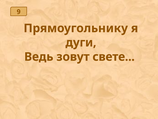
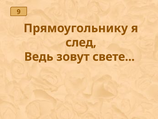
дуги: дуги -> след (81, 42)
